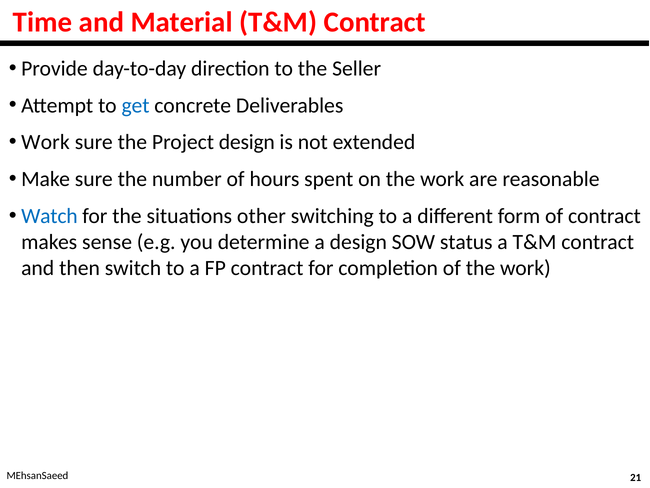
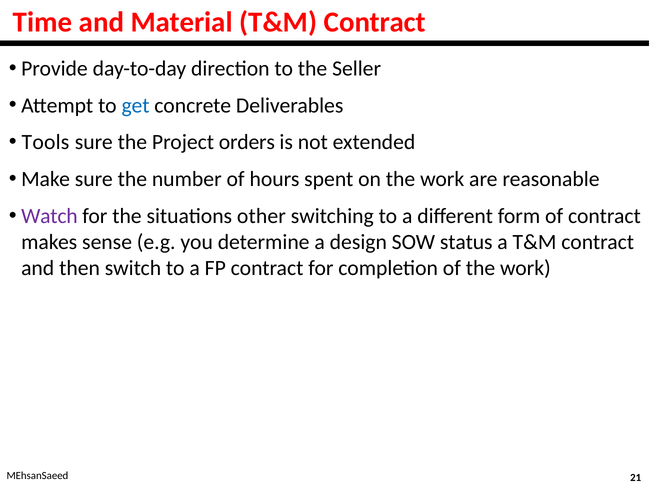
Work: Work -> Tools (45, 142)
Project design: design -> orders (247, 142)
Watch colour: blue -> purple (49, 216)
